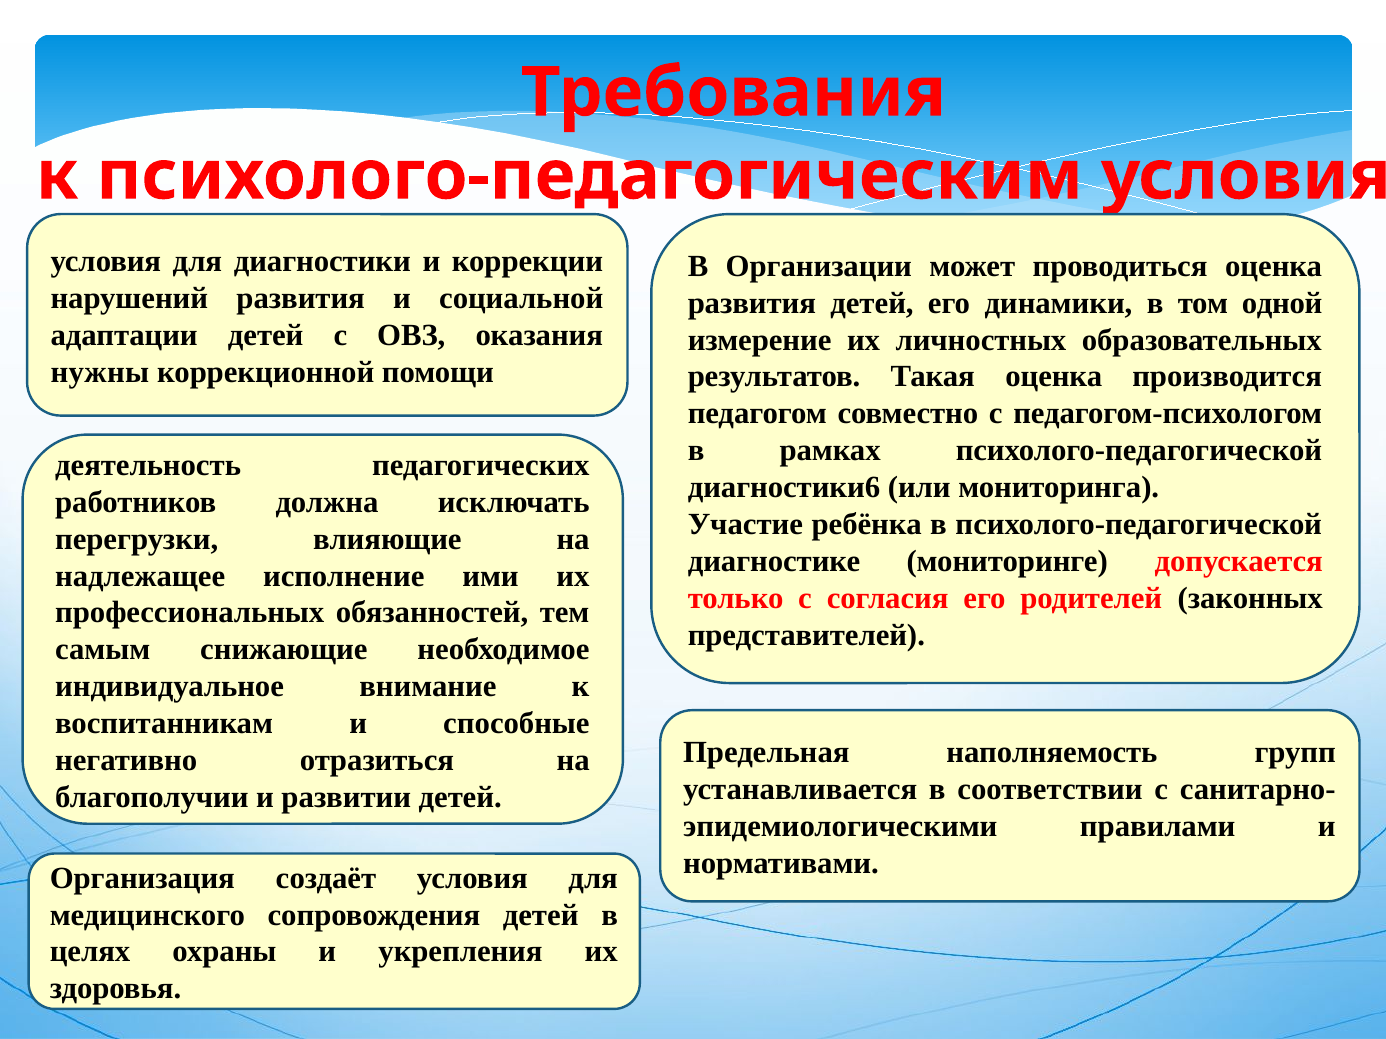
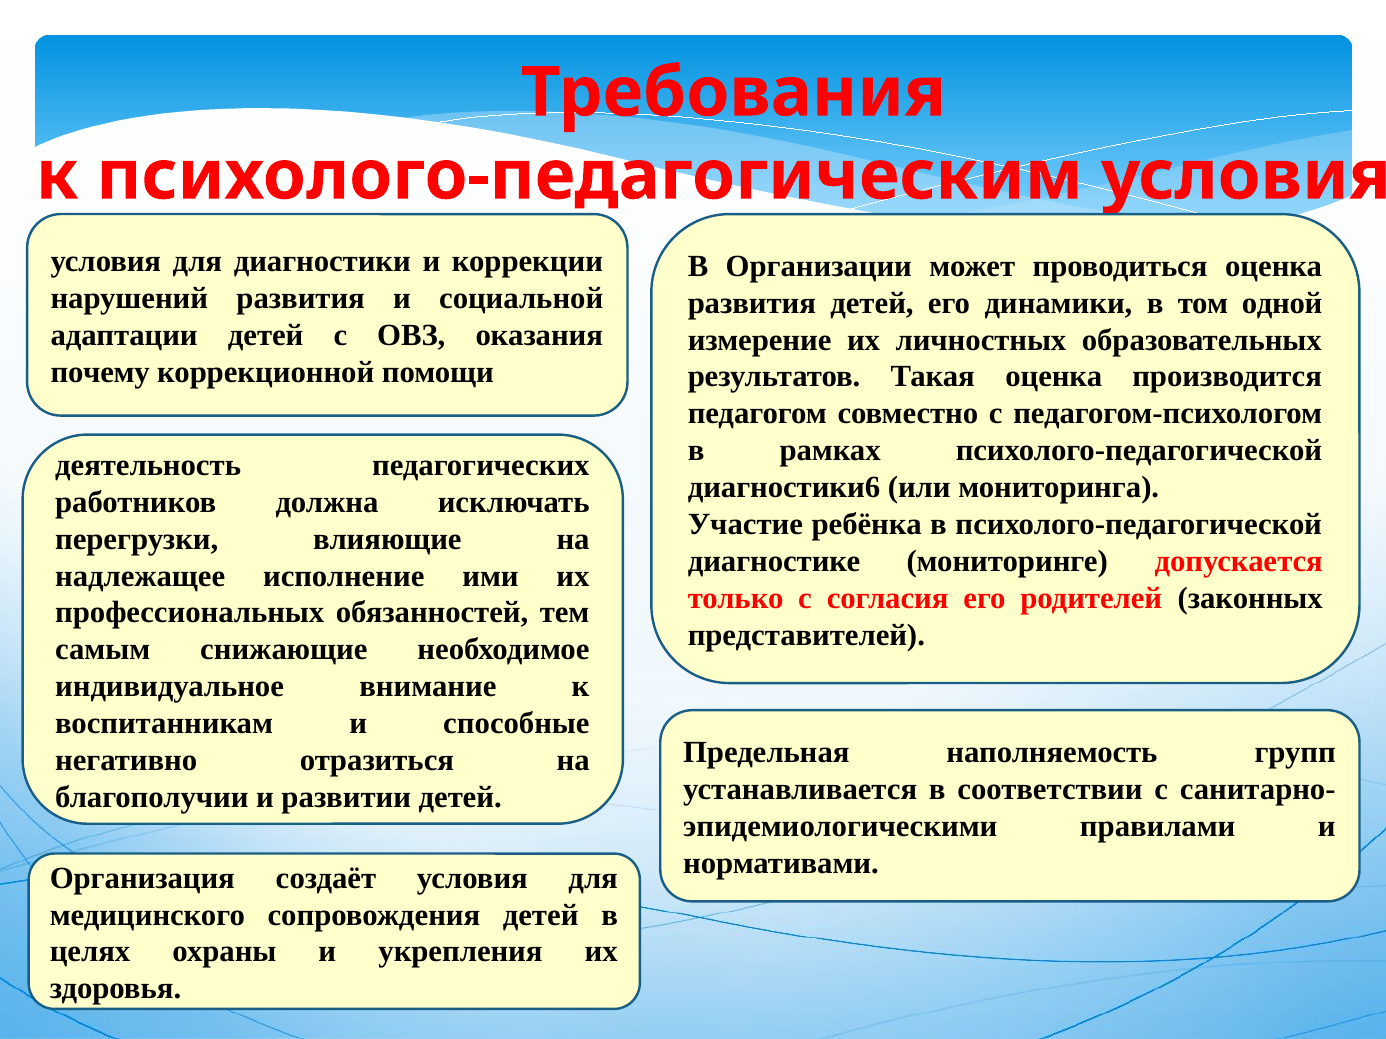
нужны: нужны -> почему (100, 373)
